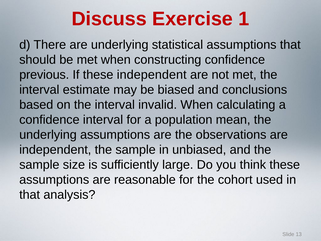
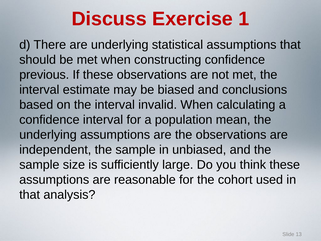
these independent: independent -> observations (152, 75)
